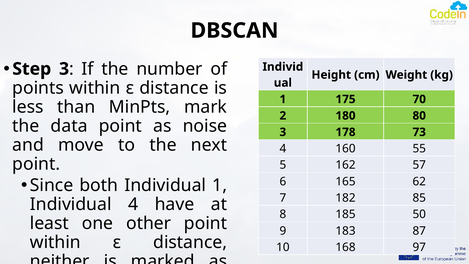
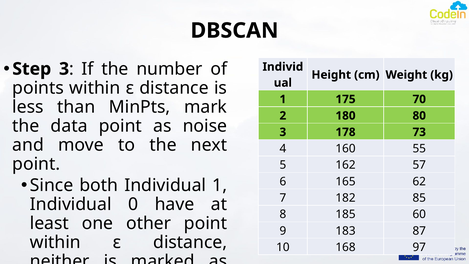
Individual 4: 4 -> 0 (133, 204)
50: 50 -> 60 (419, 214)
